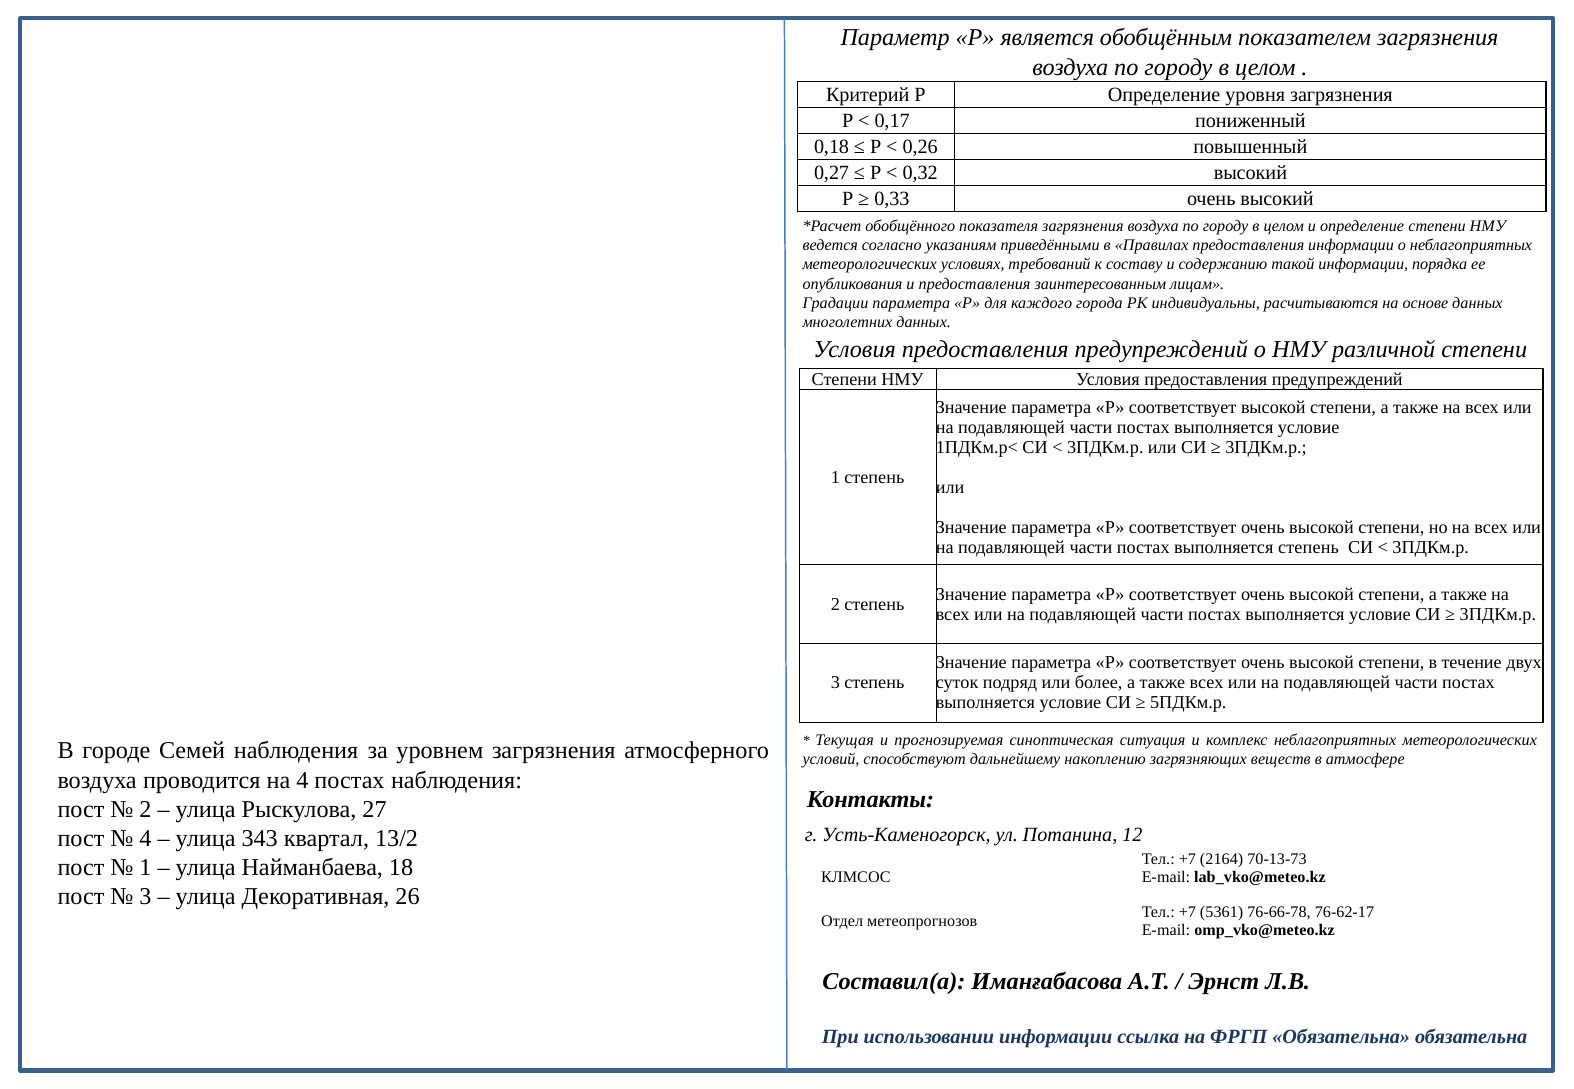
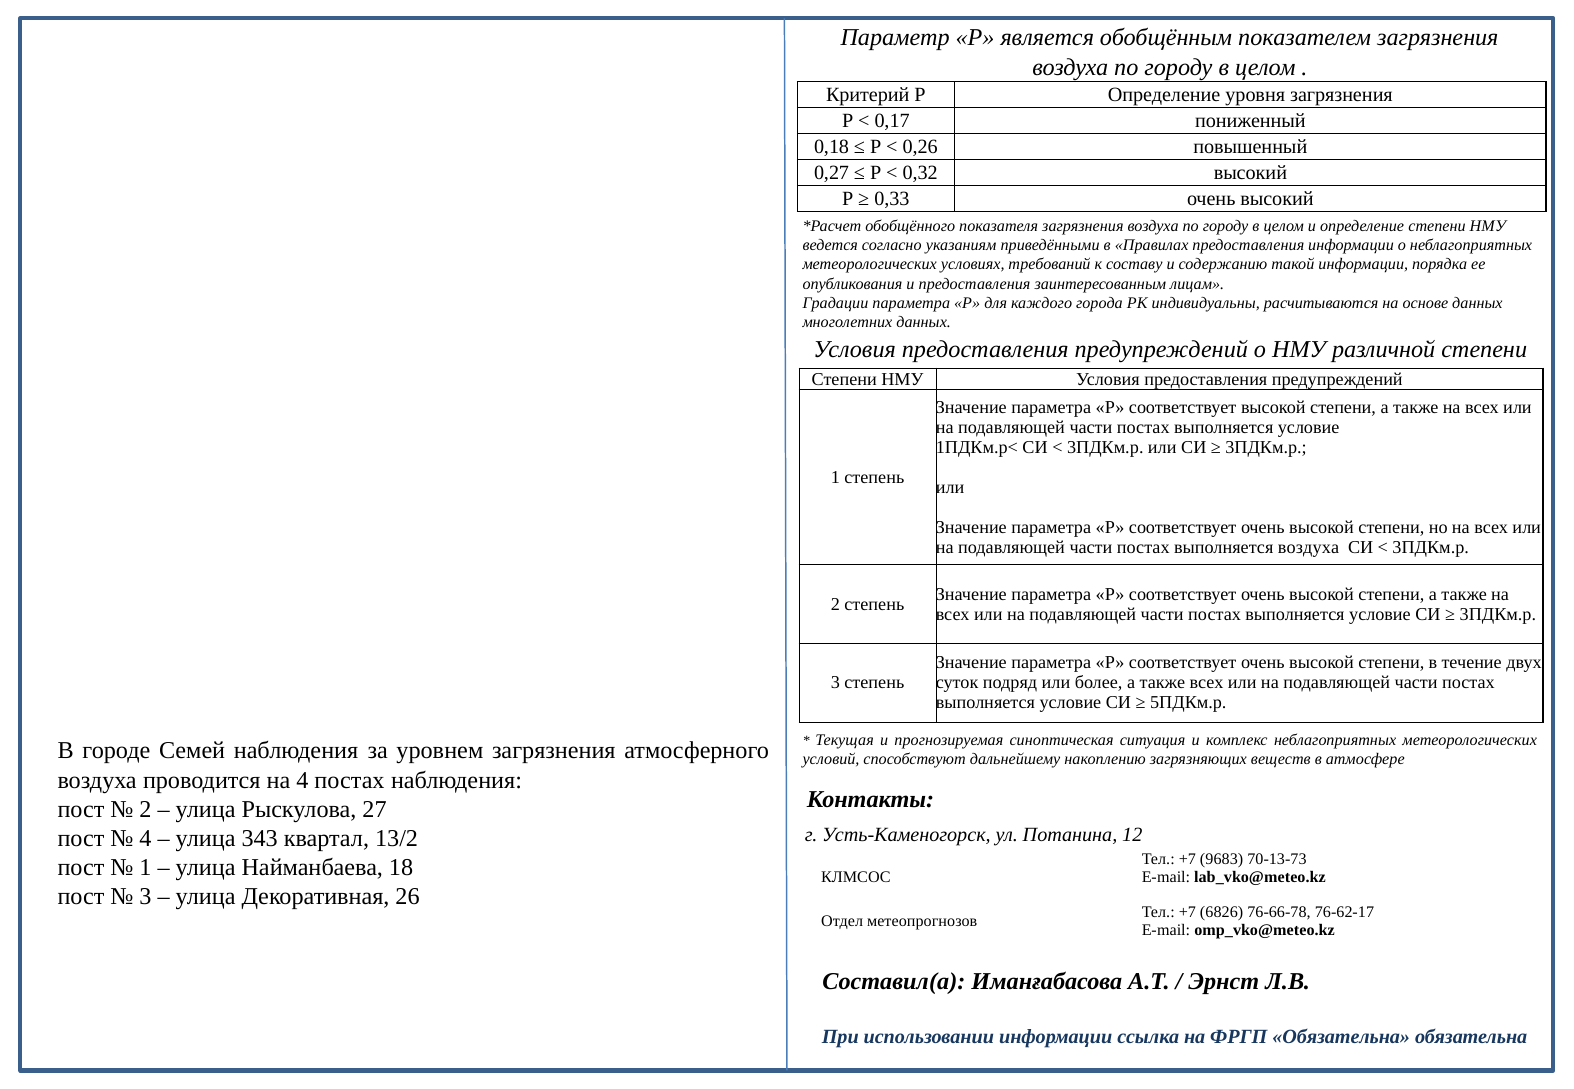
выполняется степень: степень -> воздуха (1309, 548)
2164: 2164 -> 9683 (1222, 860)
5361: 5361 -> 6826 (1222, 913)
